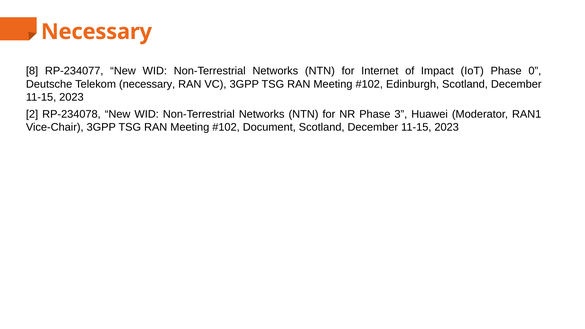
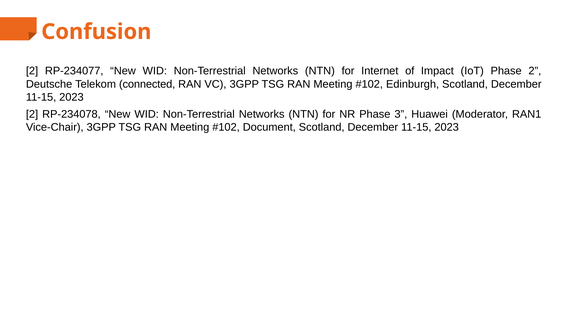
Necessary: Necessary -> Confusion (96, 32)
8: 8 -> 2 (32, 71)
Phase 0: 0 -> 2 (535, 71)
Telekom necessary: necessary -> connected (147, 84)
